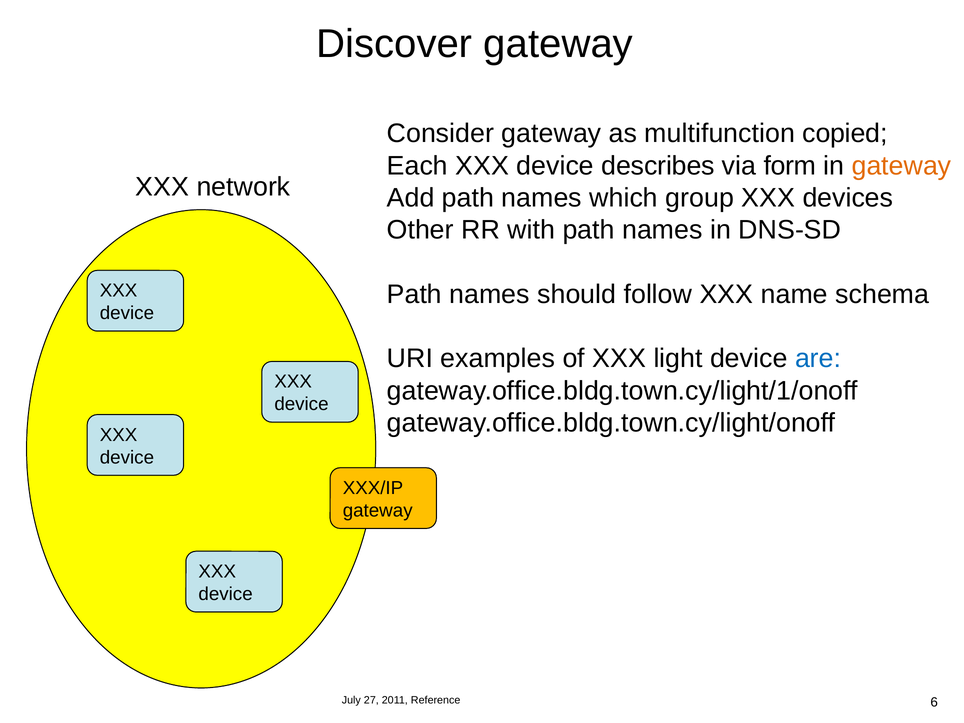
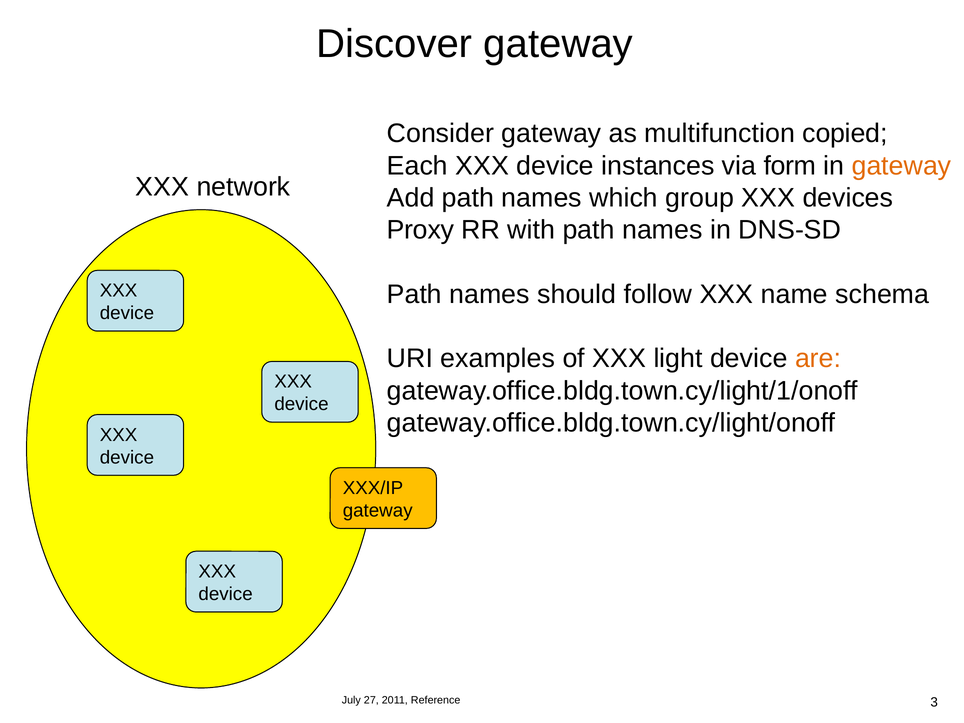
describes: describes -> instances (658, 166)
Other: Other -> Proxy (420, 230)
are colour: blue -> orange (818, 359)
6: 6 -> 3 (934, 703)
